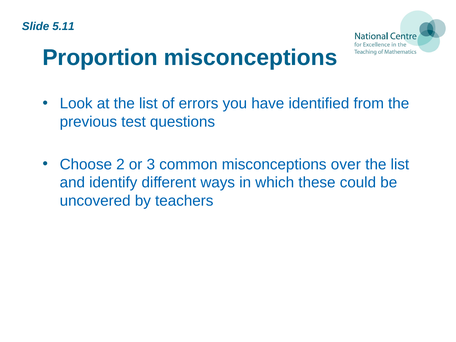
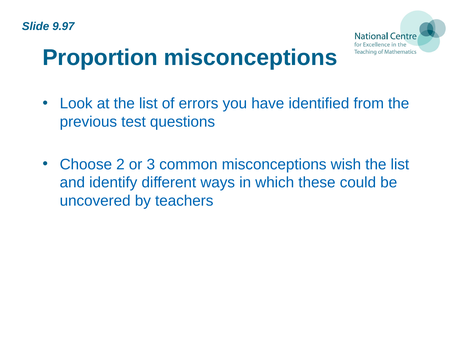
5.11: 5.11 -> 9.97 (63, 26)
over: over -> wish (346, 164)
